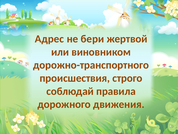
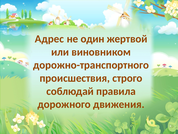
бери: бери -> один (93, 39)
